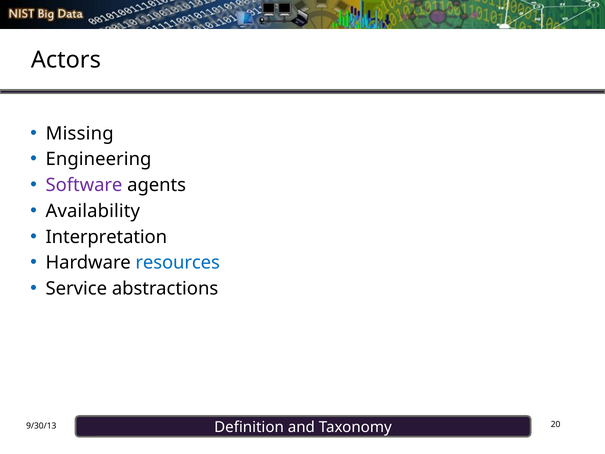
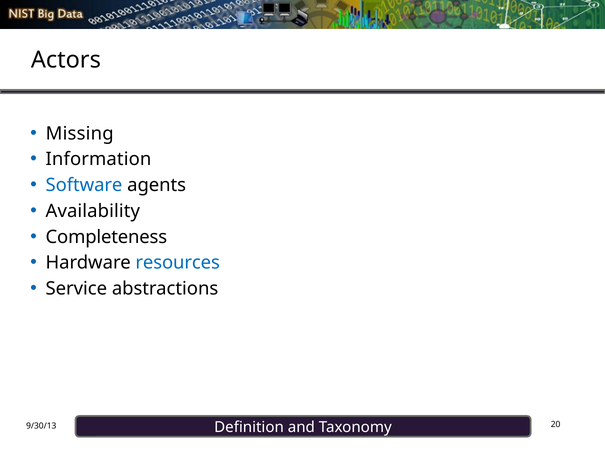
Engineering: Engineering -> Information (99, 159)
Software colour: purple -> blue (84, 185)
Interpretation: Interpretation -> Completeness (106, 237)
